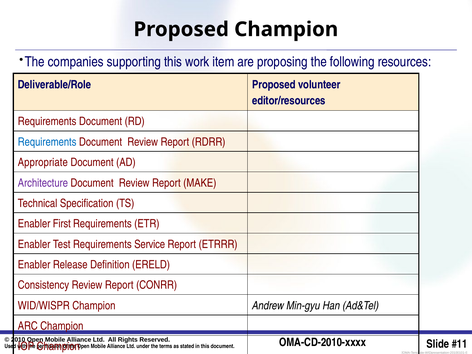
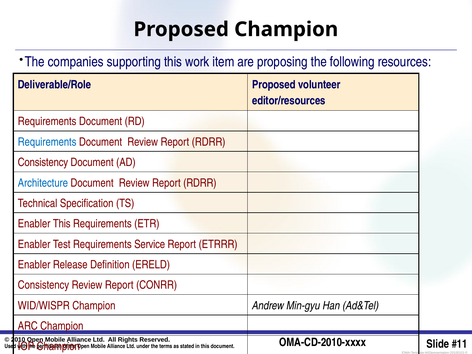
Appropriate: Appropriate -> Consistency (43, 162)
Architecture colour: purple -> blue (43, 183)
MAKE: MAKE -> RDRR (200, 183)
Enabler First: First -> This (62, 224)
